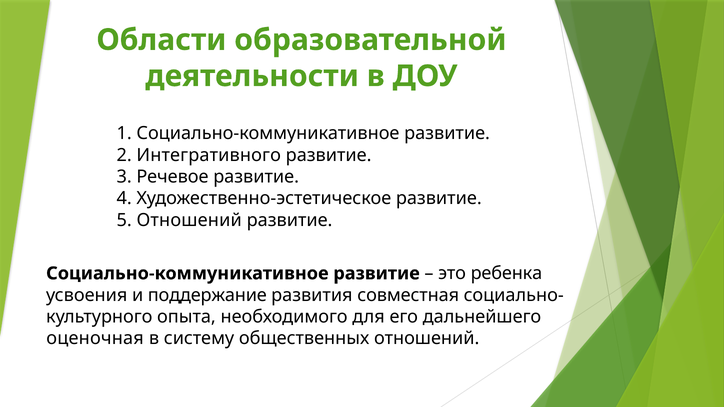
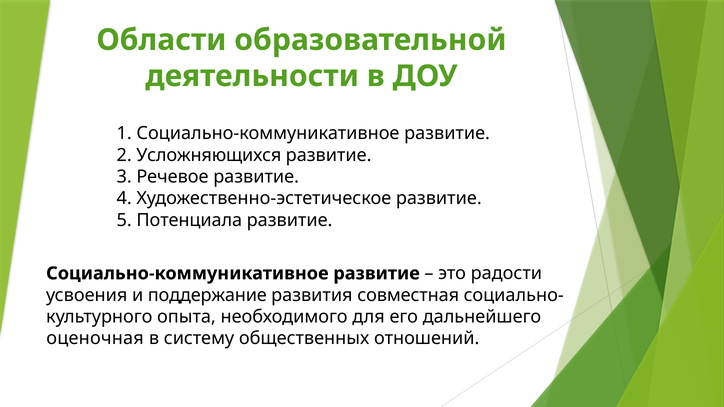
Интегративного: Интегративного -> Усложняющихся (209, 155)
5 Отношений: Отношений -> Потенциала (189, 220)
ребенка: ребенка -> радости (506, 274)
